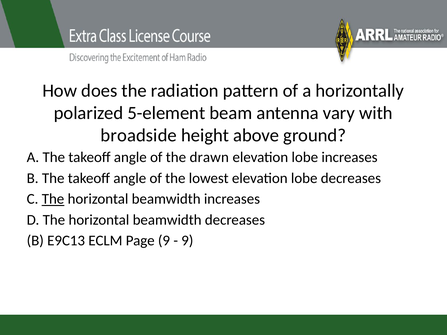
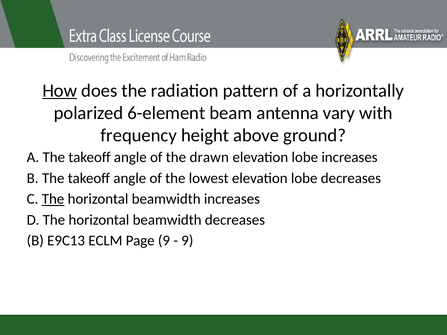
How underline: none -> present (60, 91)
5-element: 5-element -> 6-element (166, 113)
broadside: broadside -> frequency (139, 135)
